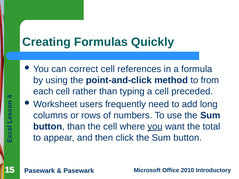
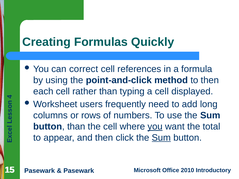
to from: from -> then (210, 80)
preceded: preceded -> displayed (192, 91)
Sum underline: none -> present (161, 138)
